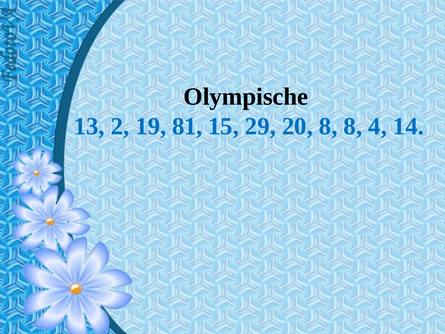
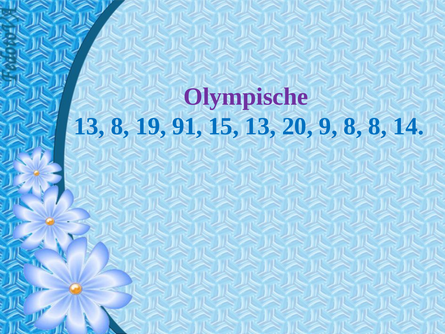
Olympische colour: black -> purple (246, 97)
13 2: 2 -> 8 (120, 126)
81: 81 -> 91 (187, 126)
15 29: 29 -> 13 (260, 126)
20 8: 8 -> 9 (328, 126)
8 4: 4 -> 8 (378, 126)
